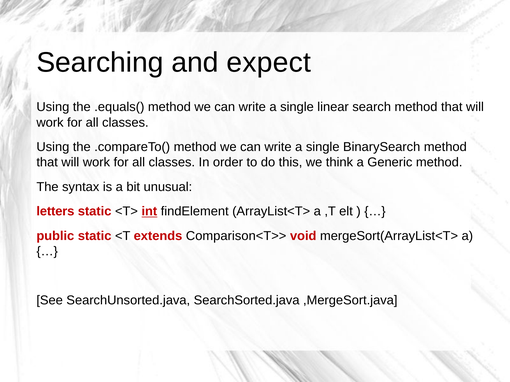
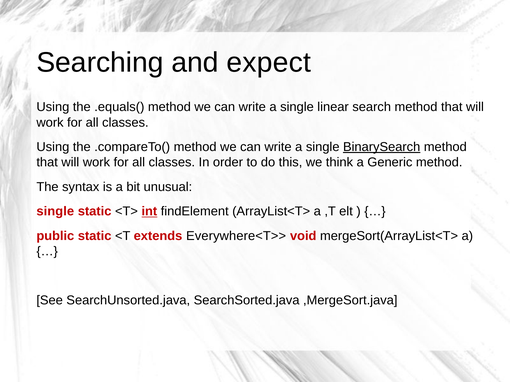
BinarySearch underline: none -> present (382, 147)
letters: letters -> single (55, 212)
Comparison<T>>: Comparison<T>> -> Everywhere<T>> (236, 236)
